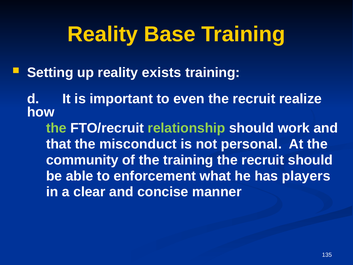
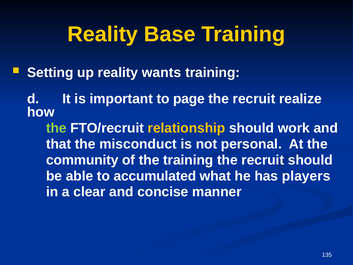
exists: exists -> wants (162, 73)
even: even -> page (189, 99)
relationship colour: light green -> yellow (187, 128)
enforcement: enforcement -> accumulated (155, 176)
